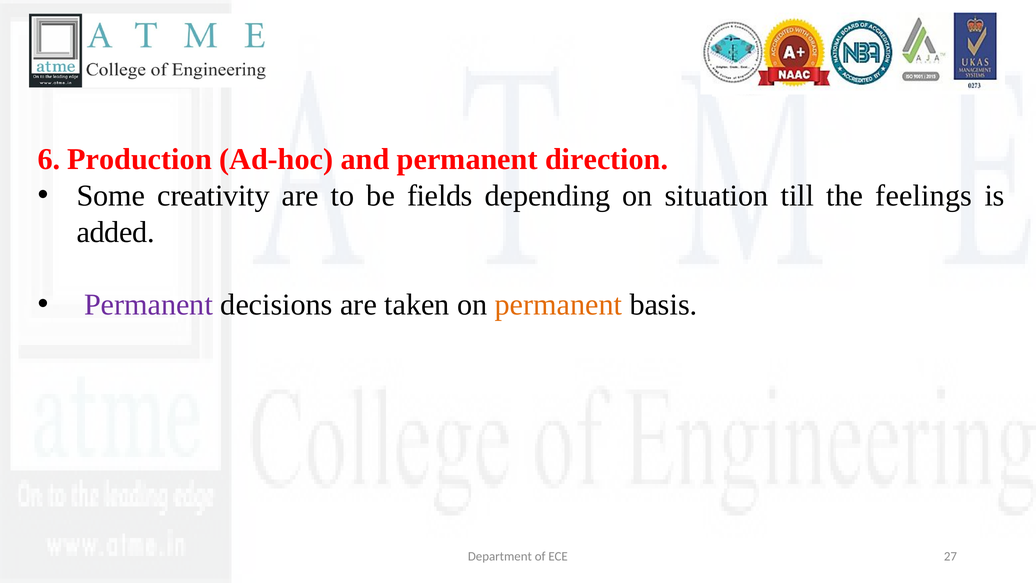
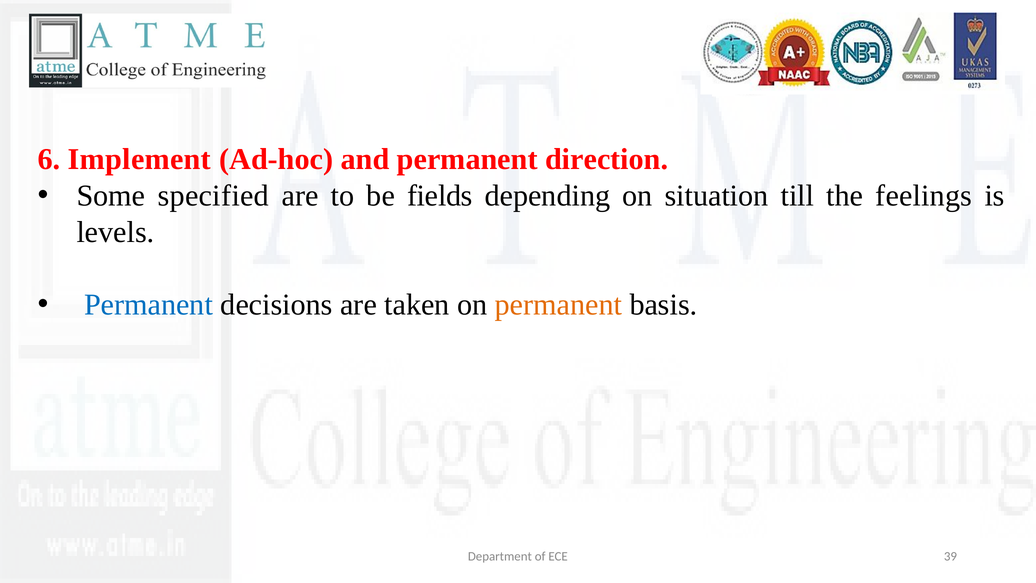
Production: Production -> Implement (139, 159)
creativity: creativity -> specified (213, 196)
added: added -> levels (115, 232)
Permanent colour: purple -> blue (148, 305)
27: 27 -> 39 (950, 556)
